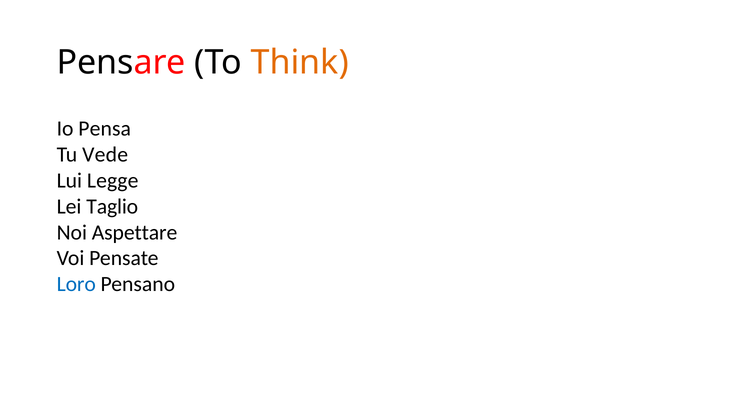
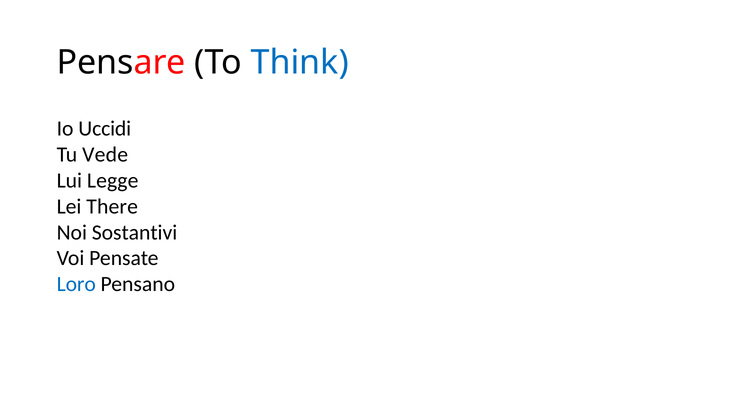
Think colour: orange -> blue (300, 62)
Pensa: Pensa -> Uccidi (105, 129)
Taglio: Taglio -> There (112, 206)
Aspettare: Aspettare -> Sostantivi (135, 232)
